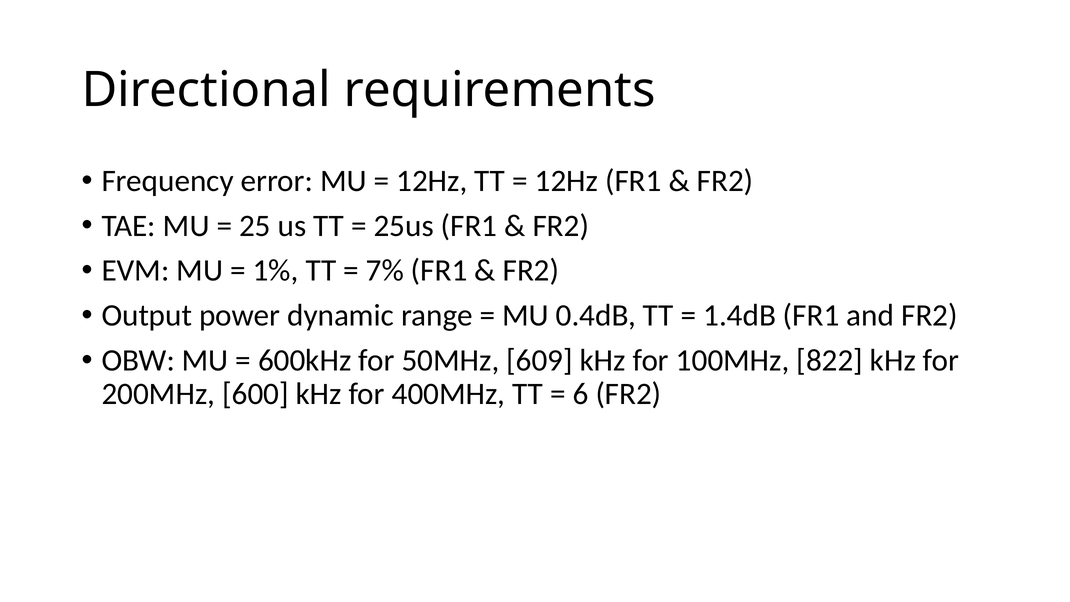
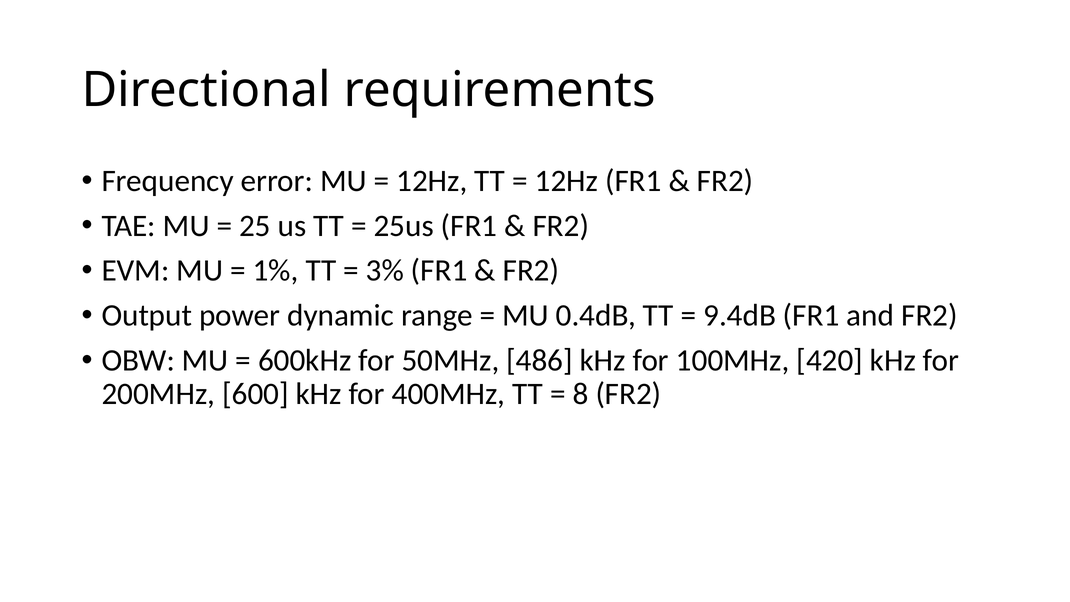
7%: 7% -> 3% (385, 271)
1.4dB: 1.4dB -> 9.4dB (740, 315)
609: 609 -> 486 (540, 360)
822: 822 -> 420 (830, 360)
6: 6 -> 8 (581, 394)
